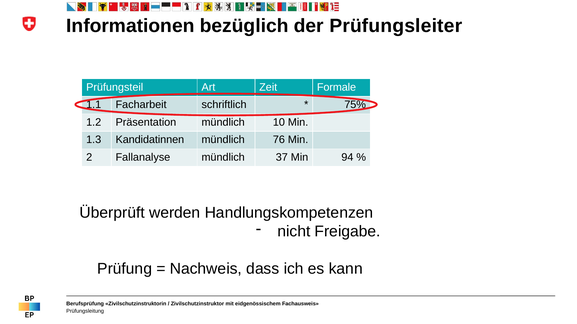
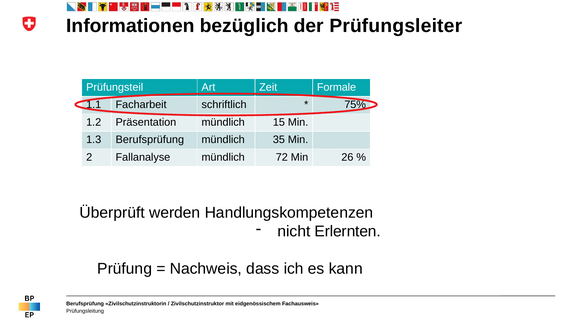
10: 10 -> 15 (279, 122)
1.3 Kandidatinnen: Kandidatinnen -> Berufsprüfung (150, 140)
76: 76 -> 35 (279, 140)
37: 37 -> 72 (282, 158)
94: 94 -> 26 (347, 158)
Freigabe: Freigabe -> Erlernten (348, 232)
